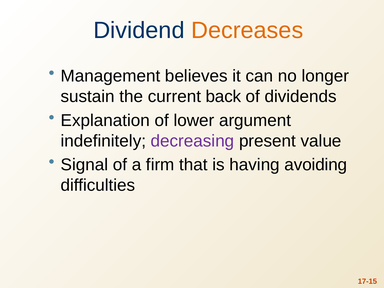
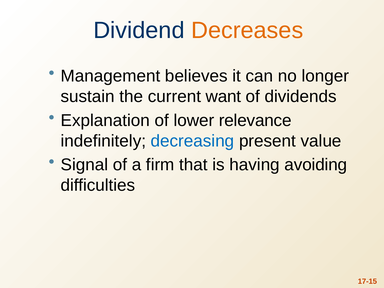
back: back -> want (223, 97)
argument: argument -> relevance (255, 120)
decreasing colour: purple -> blue (192, 141)
